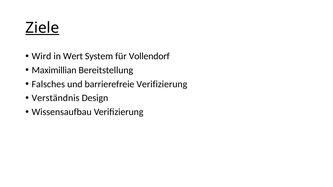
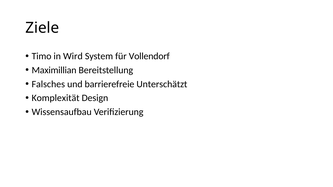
Ziele underline: present -> none (42, 28)
Wird: Wird -> Timo (42, 56)
Wert: Wert -> Wird (73, 56)
barrierefreie Verifizierung: Verifizierung -> Unterschätzt (162, 84)
Verständnis: Verständnis -> Komplexität (56, 98)
